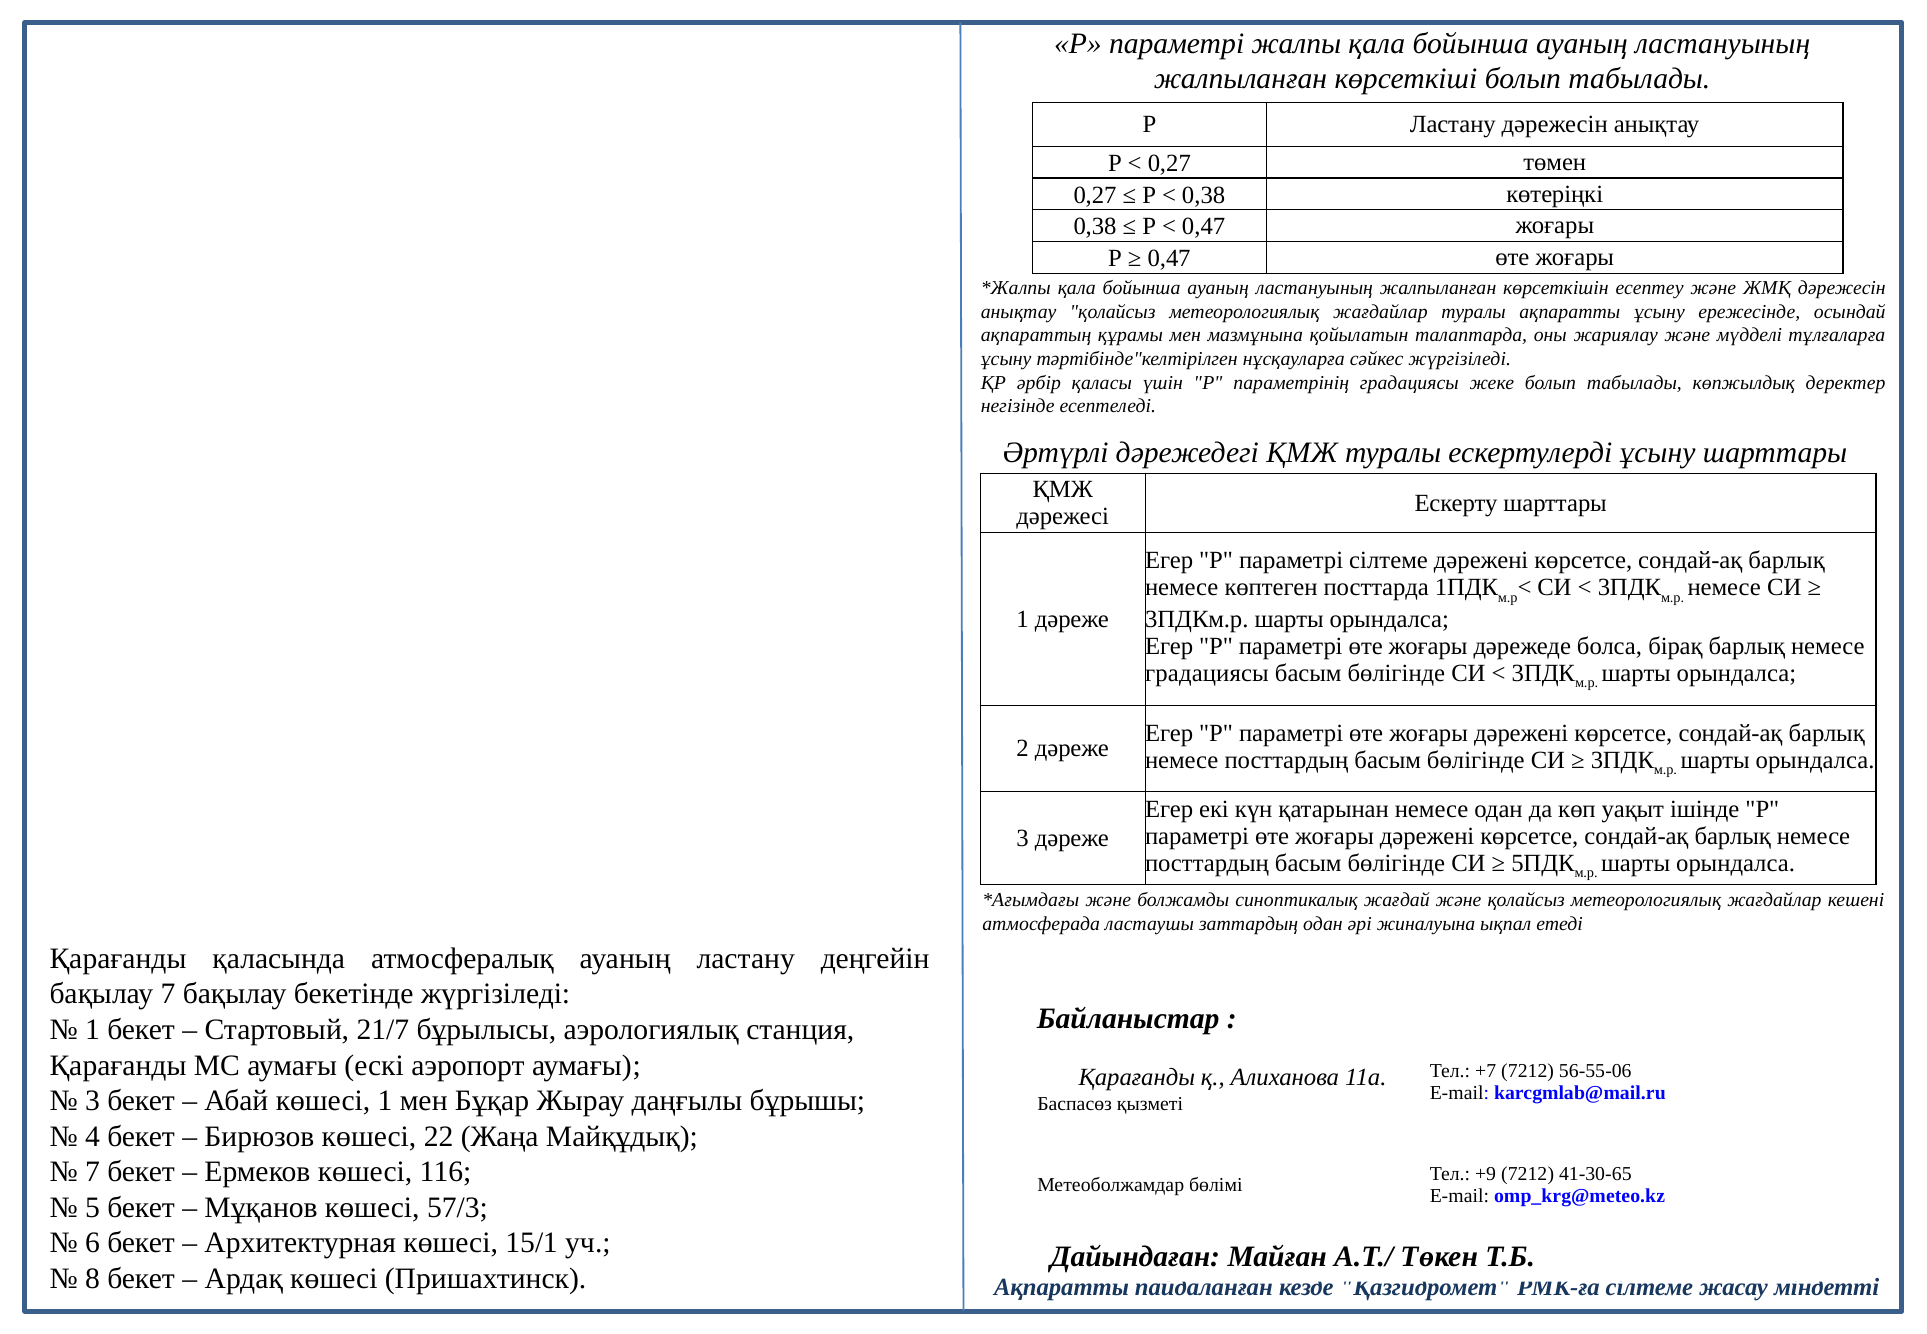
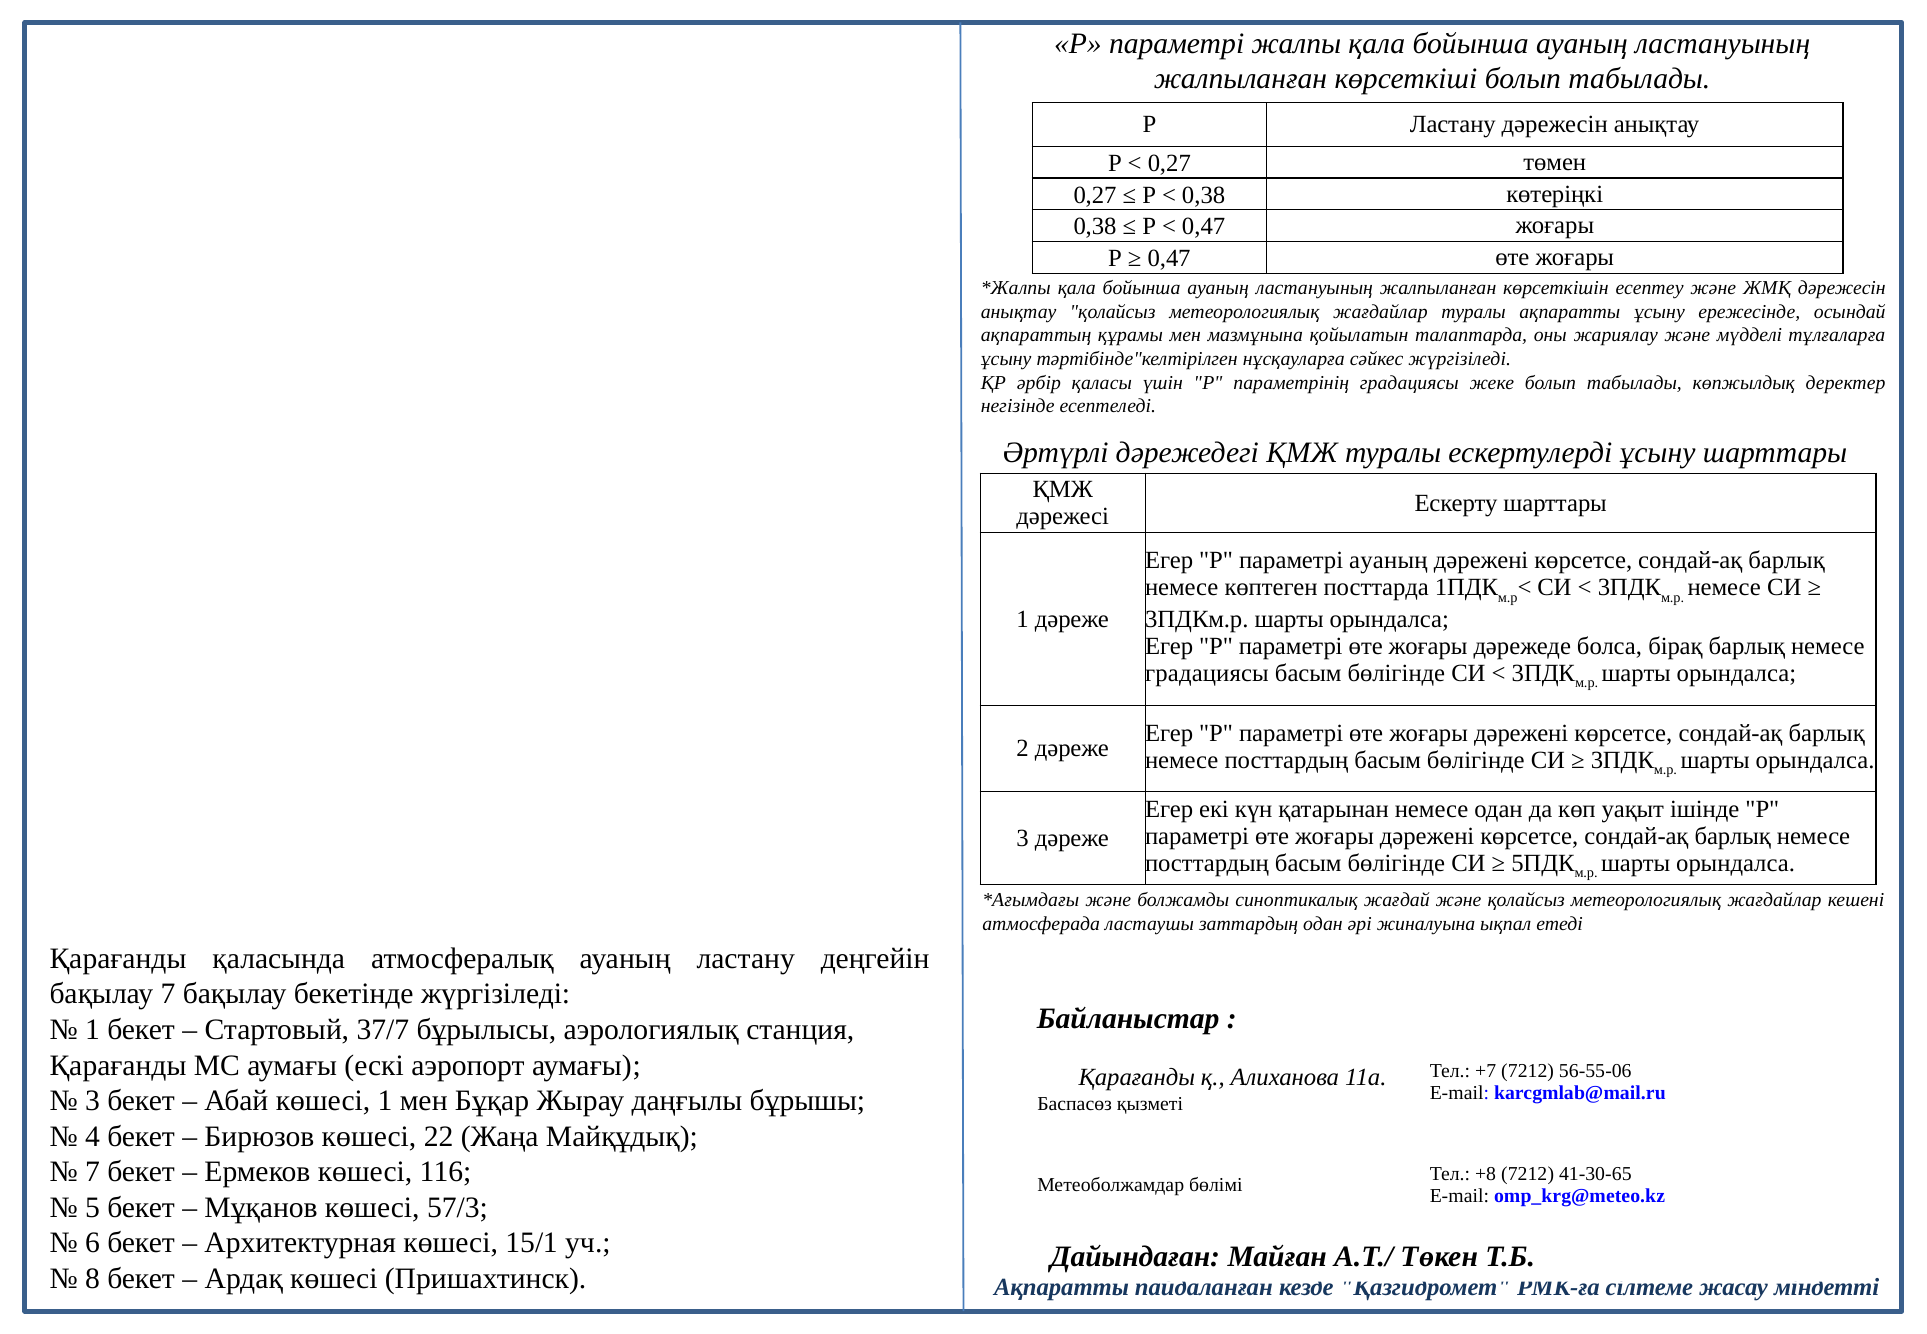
параметрі сілтеме: сілтеме -> ауаның (1388, 561)
21/7: 21/7 -> 37/7 (383, 1030)
+9: +9 -> +8 (1486, 1174)
